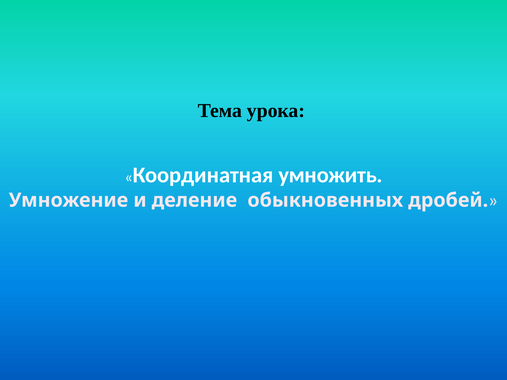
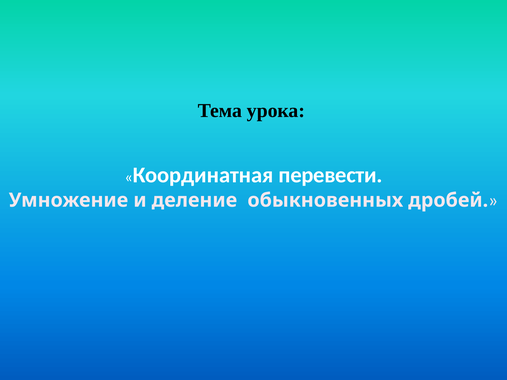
умножить: умножить -> перевести (331, 175)
